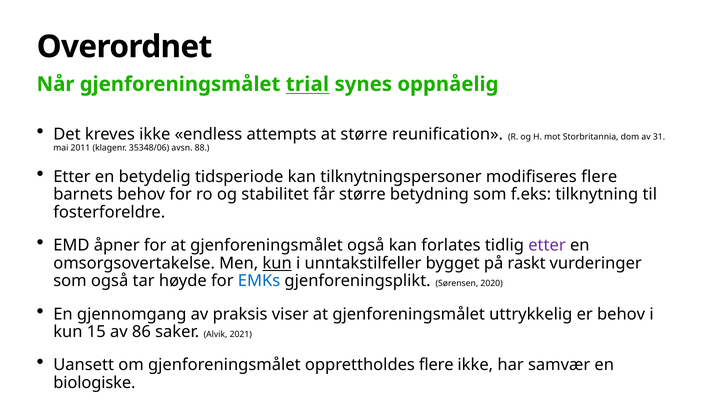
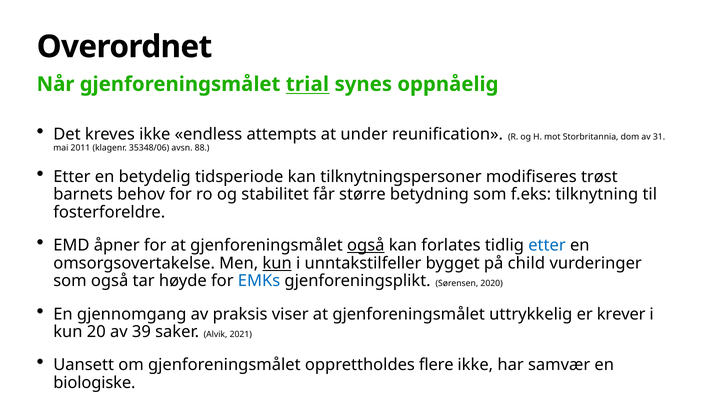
at større: større -> under (364, 134)
modifiseres flere: flere -> trøst (599, 177)
også underline: none -> present (366, 246)
etter colour: purple -> blue (547, 246)
raskt: raskt -> child (526, 263)
er behov: behov -> krever (621, 314)
15: 15 -> 20 (96, 332)
86: 86 -> 39 (141, 332)
